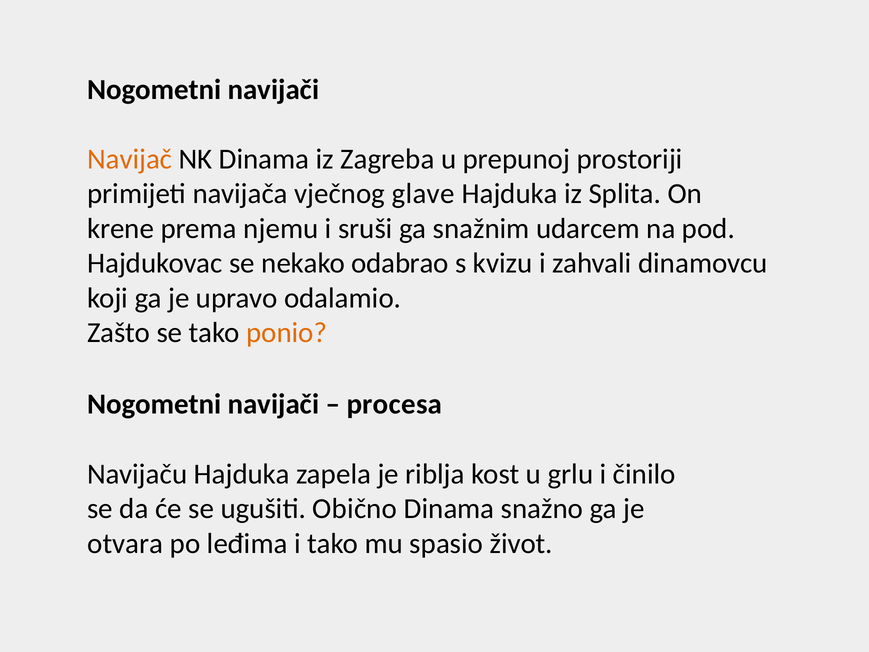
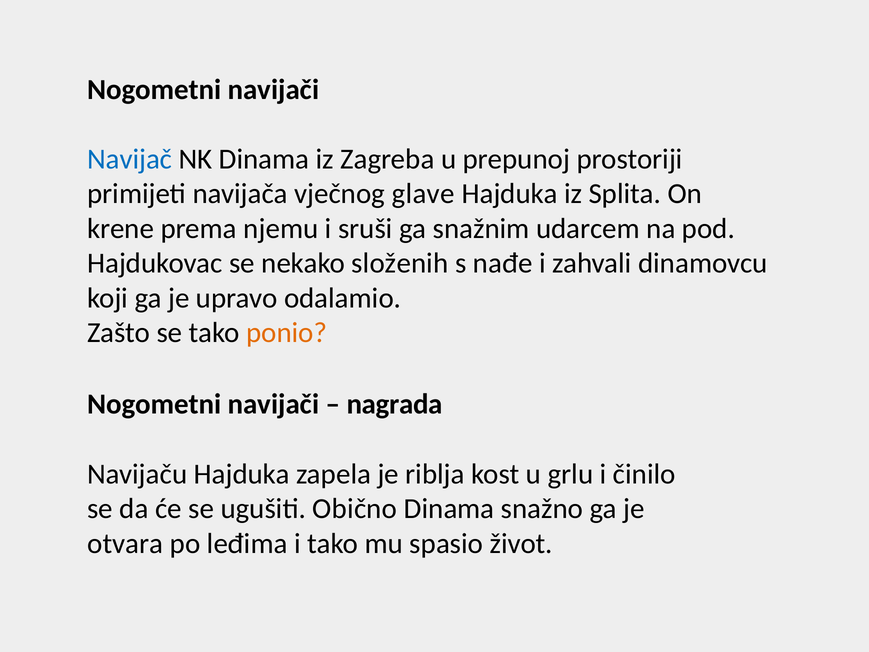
Navijač colour: orange -> blue (130, 159)
odabrao: odabrao -> složenih (400, 263)
kvizu: kvizu -> nađe (503, 263)
procesa: procesa -> nagrada (395, 404)
